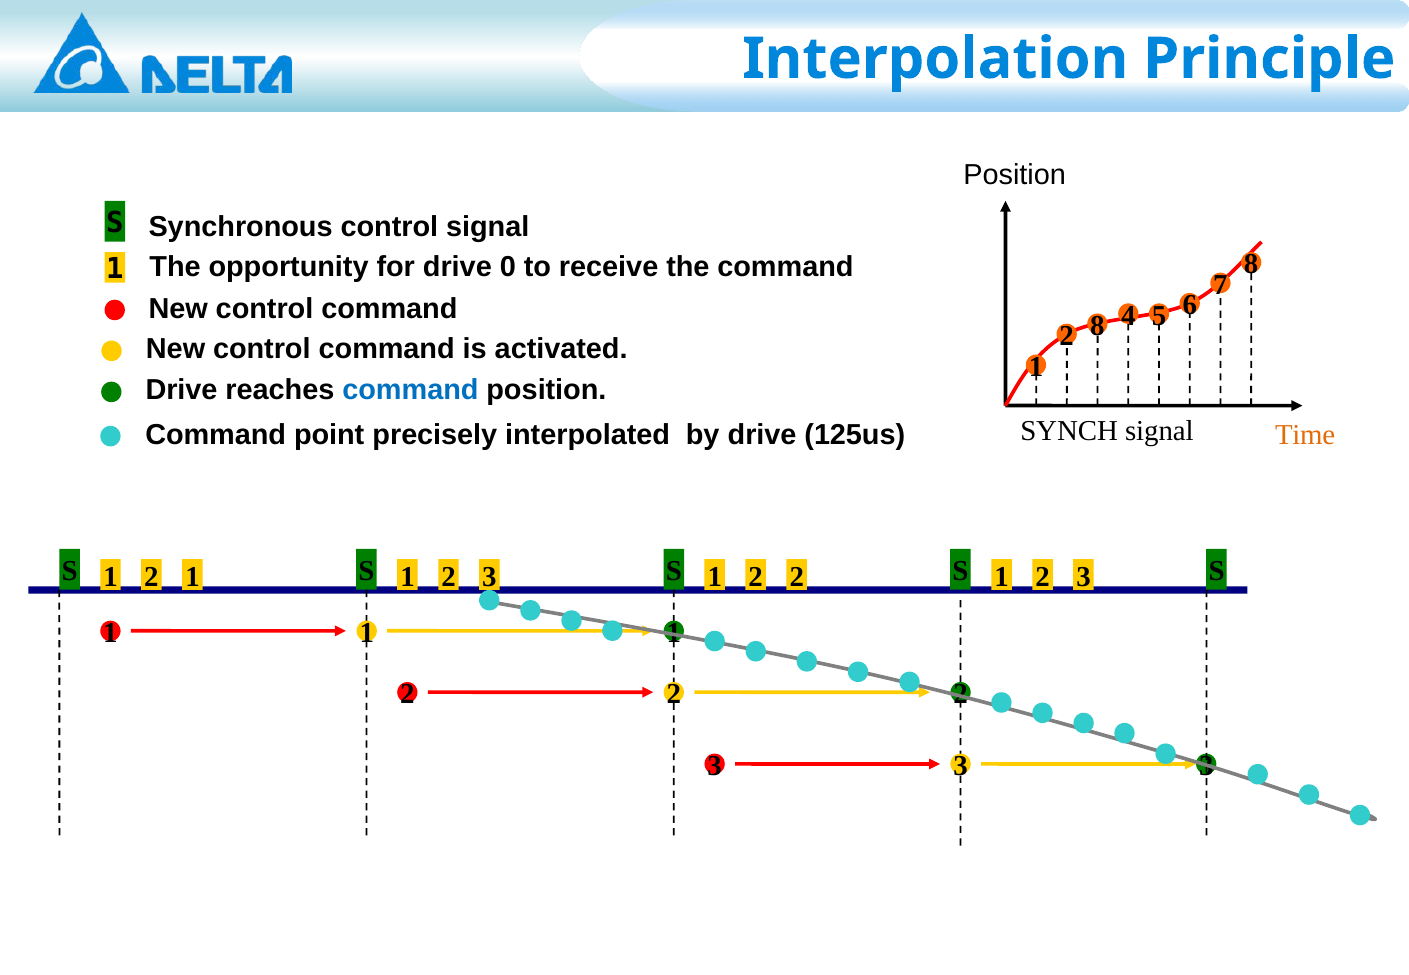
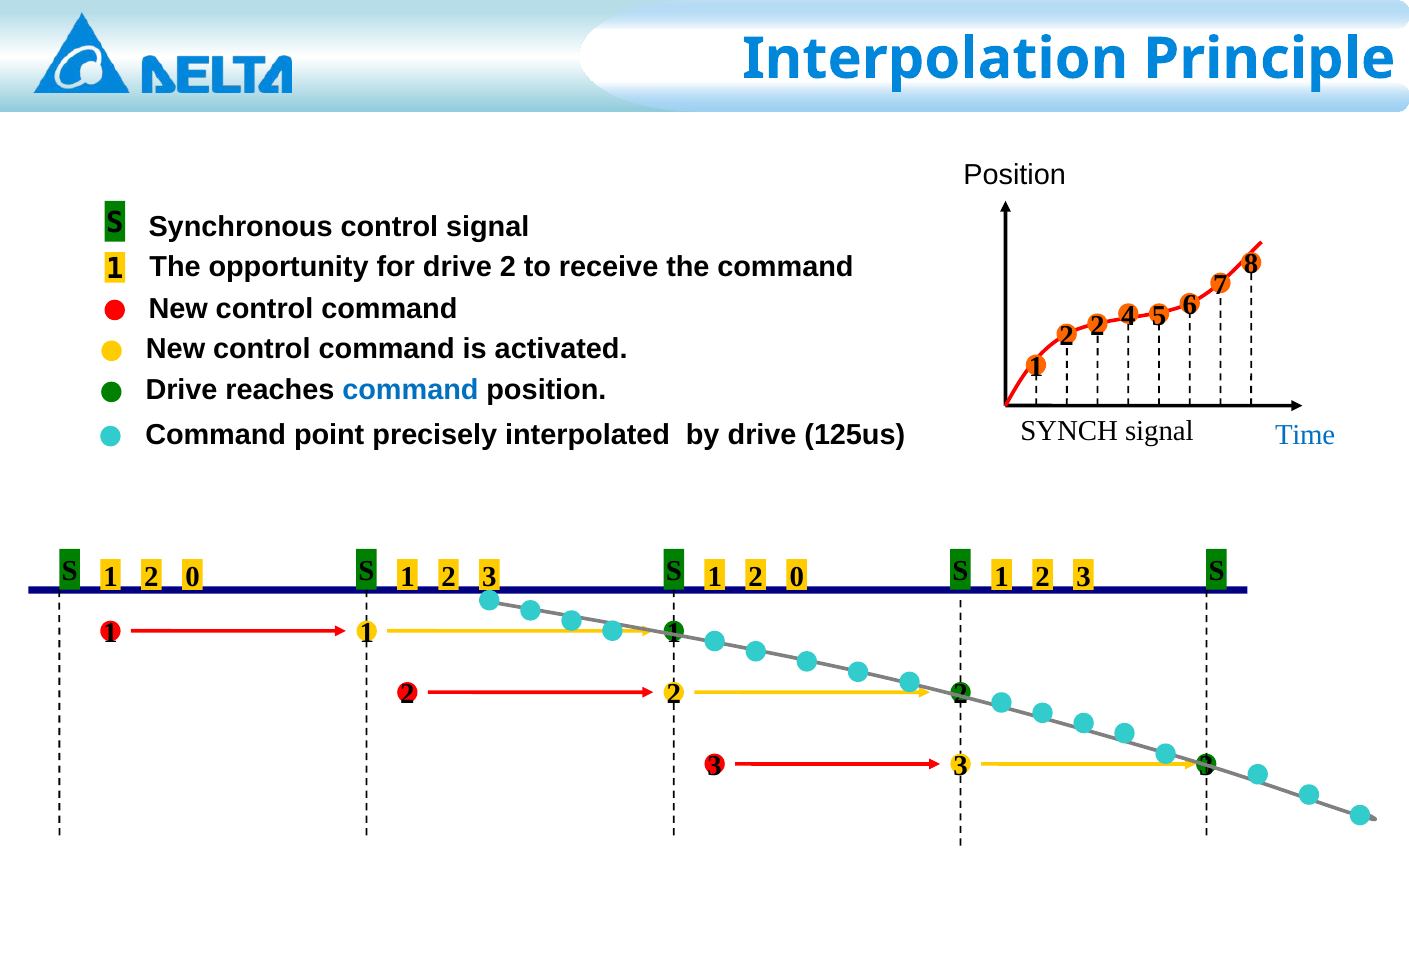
drive 0: 0 -> 2 (508, 268)
2 8: 8 -> 2 (1097, 326)
Time colour: orange -> blue (1305, 435)
1: 1 -> 0 (193, 577)
2 1 2: 2 -> 0 (797, 577)
